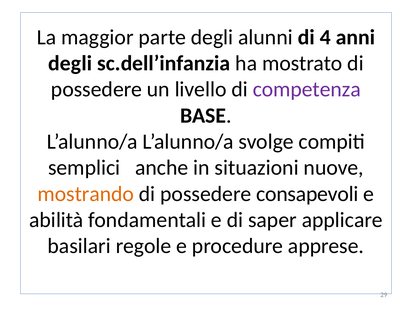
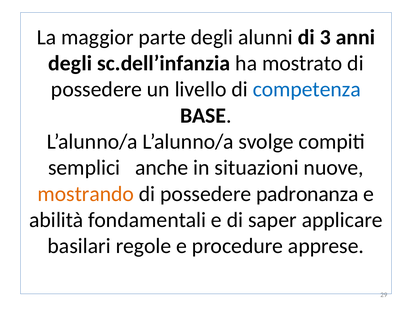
4: 4 -> 3 (325, 37)
competenza colour: purple -> blue (307, 89)
consapevoli: consapevoli -> padronanza (307, 194)
